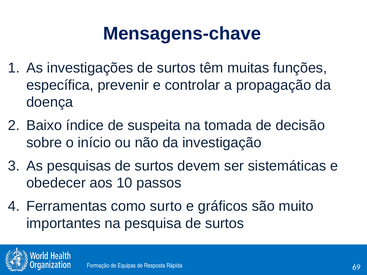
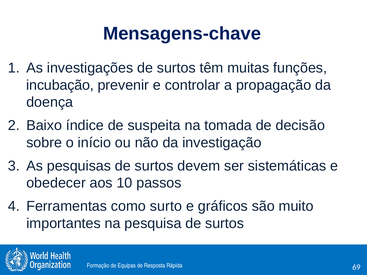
específica: específica -> incubação (60, 85)
